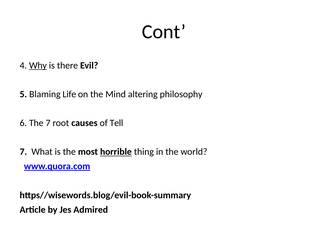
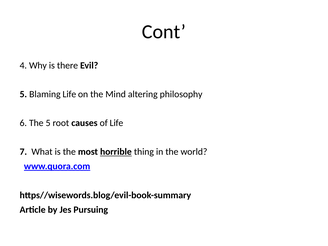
Why underline: present -> none (38, 65)
The 7: 7 -> 5 (48, 123)
of Tell: Tell -> Life (116, 123)
Admired: Admired -> Pursuing (91, 210)
